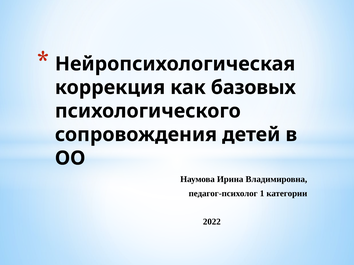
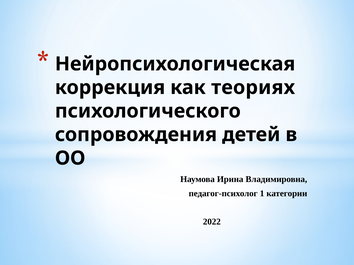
базовых: базовых -> теориях (253, 88)
